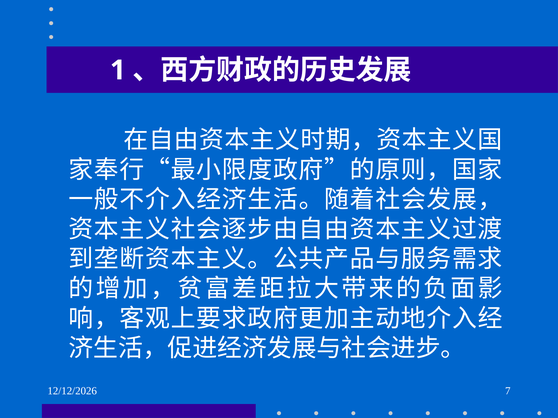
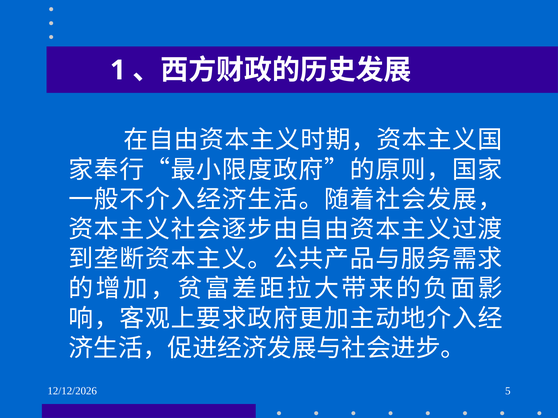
7: 7 -> 5 (508, 391)
